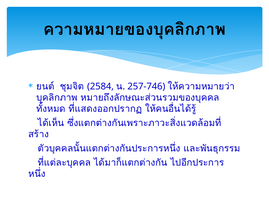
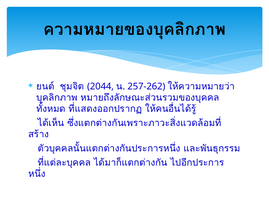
2584: 2584 -> 2044 (100, 86)
257-746: 257-746 -> 257-262 (146, 86)
